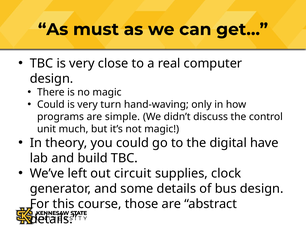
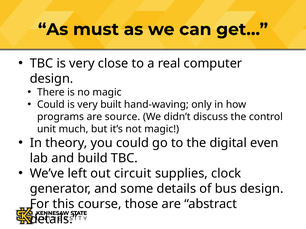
turn: turn -> built (111, 105)
simple: simple -> source (122, 117)
have: have -> even (264, 143)
